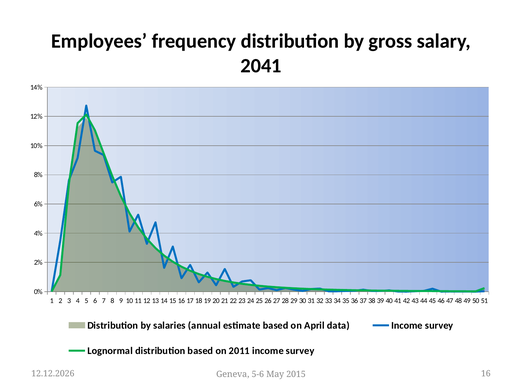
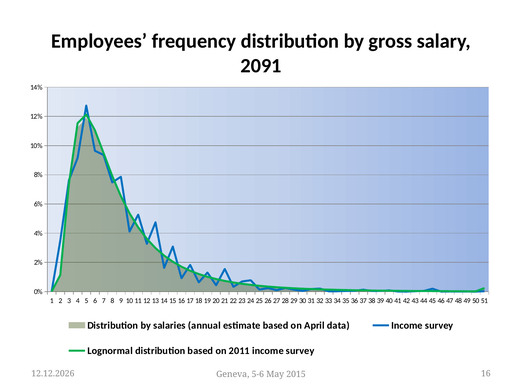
2041: 2041 -> 2091 (261, 66)
